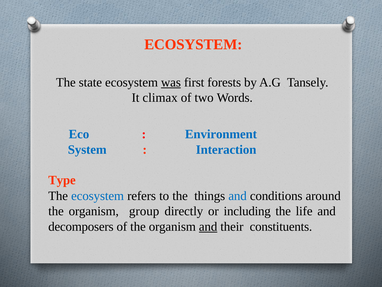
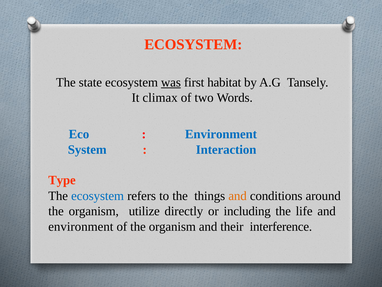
forests: forests -> habitat (224, 82)
and colour: blue -> orange (238, 196)
group: group -> utilize (144, 211)
decomposers: decomposers -> environment (81, 226)
and underline: present -> none (208, 226)
constituents: constituents -> interference (281, 226)
